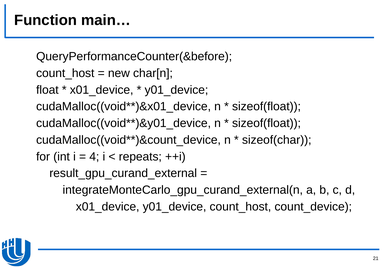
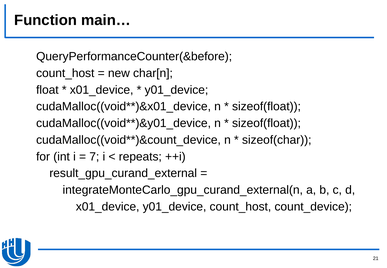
4: 4 -> 7 (94, 157)
